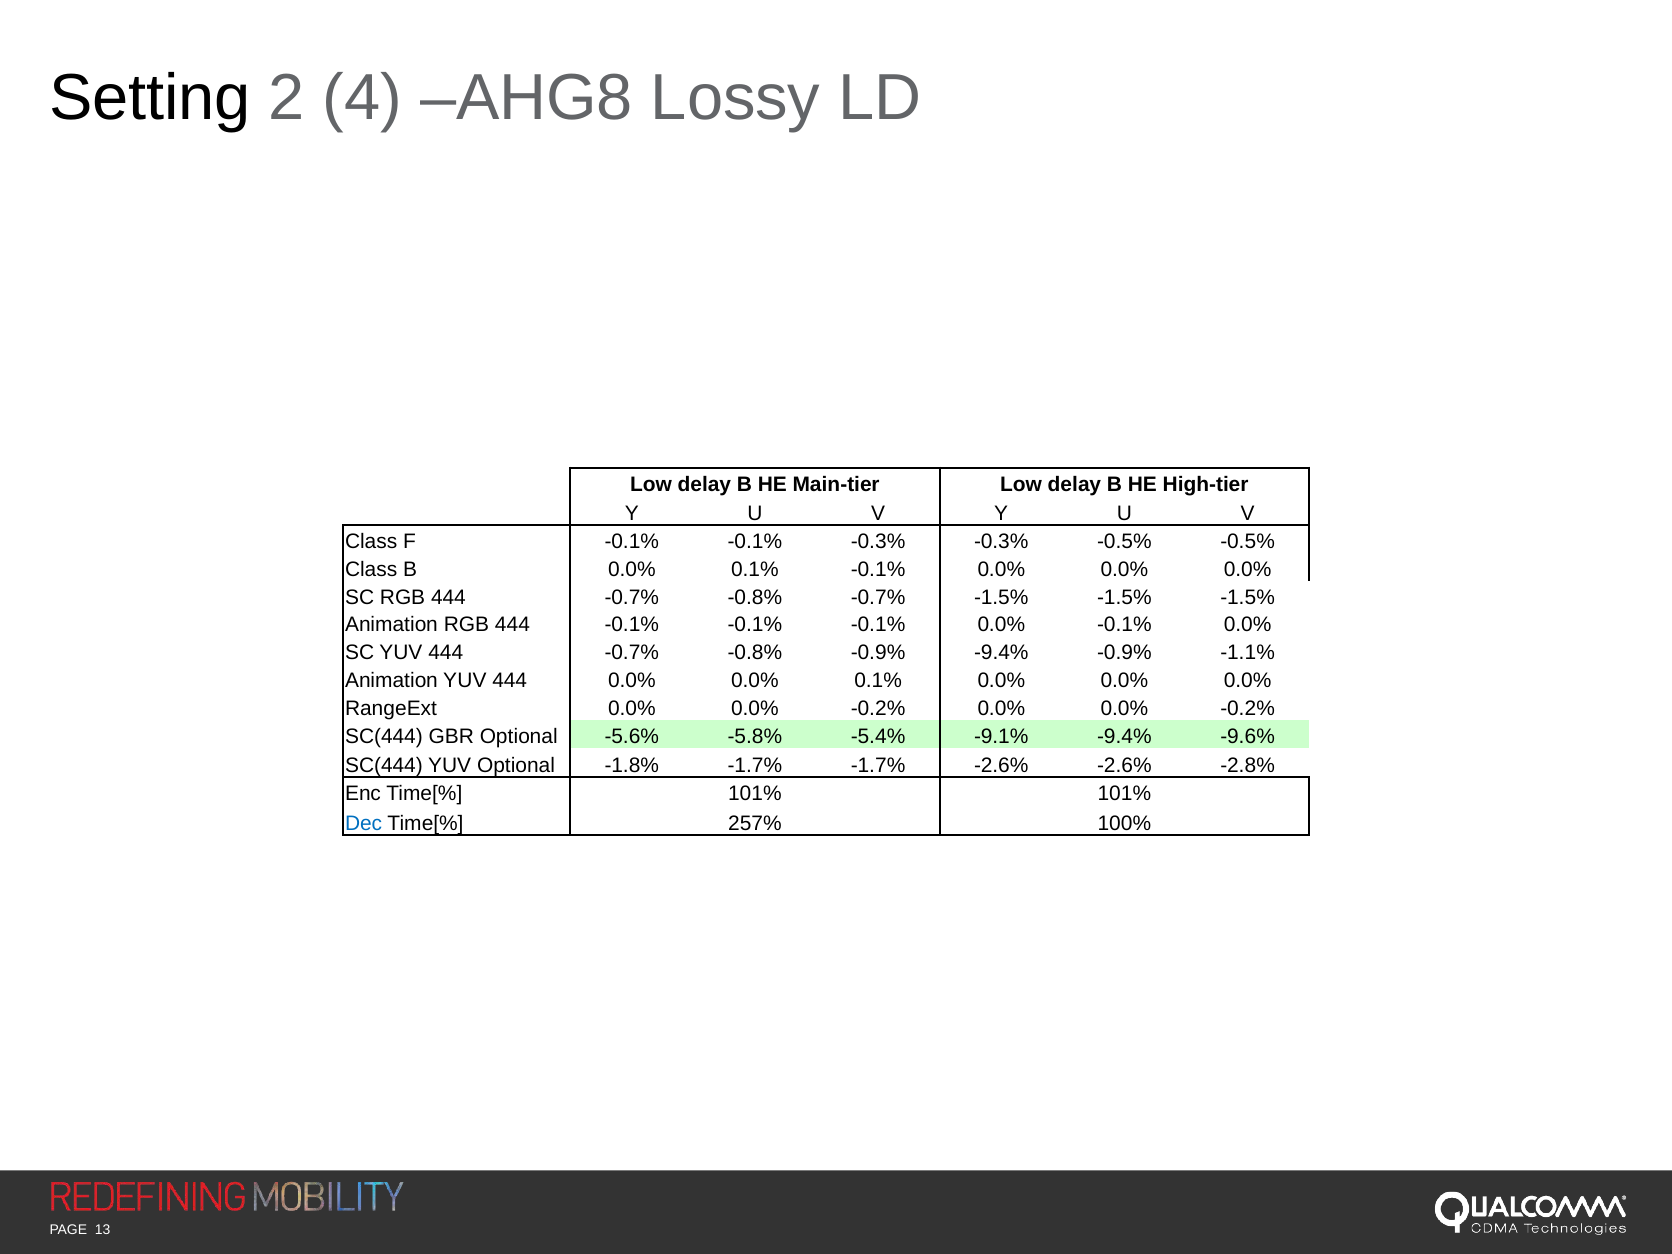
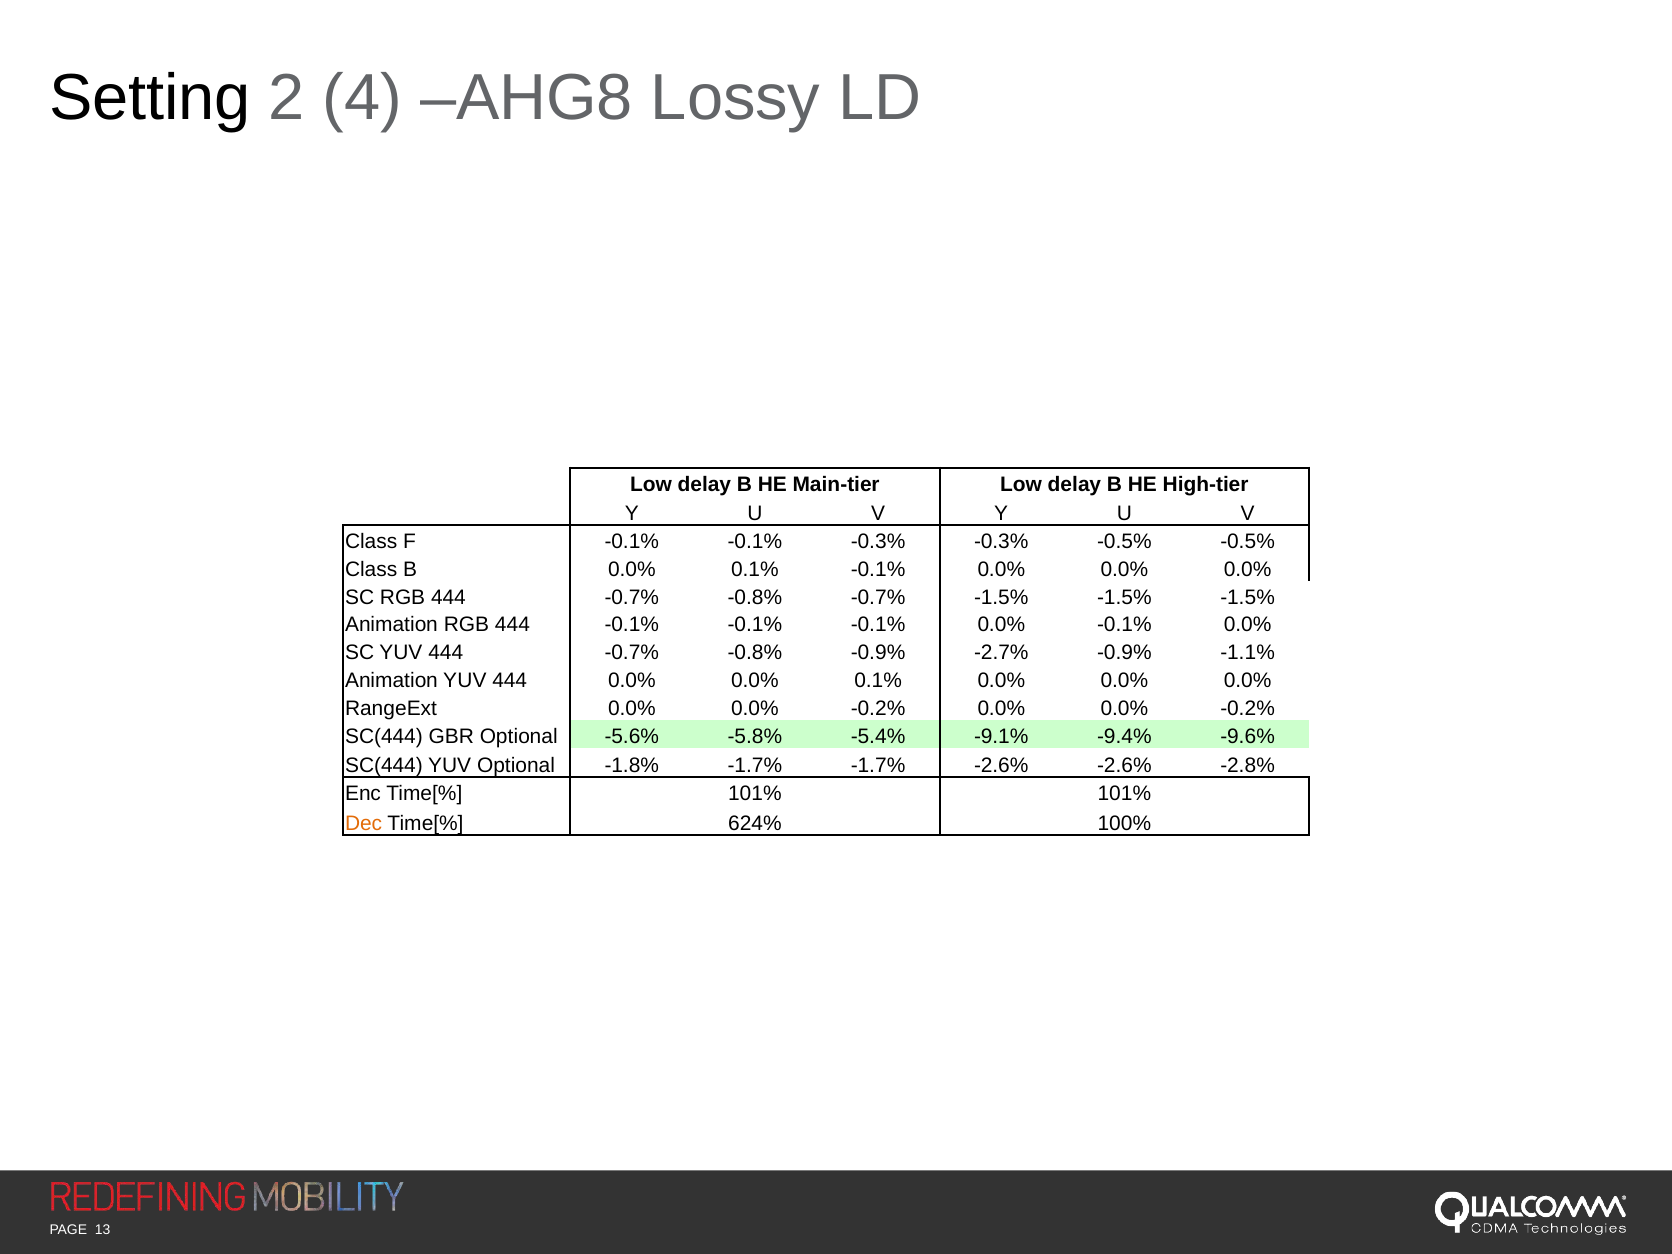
-0.9% -9.4%: -9.4% -> -2.7% (1001, 653)
Dec colour: blue -> orange (364, 823)
257%: 257% -> 624% (755, 823)
